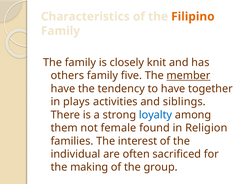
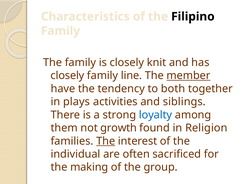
Filipino colour: orange -> black (193, 17)
others: others -> closely (67, 75)
five: five -> line (132, 75)
to have: have -> both (173, 89)
female: female -> growth (119, 128)
The underline: none -> present (106, 141)
